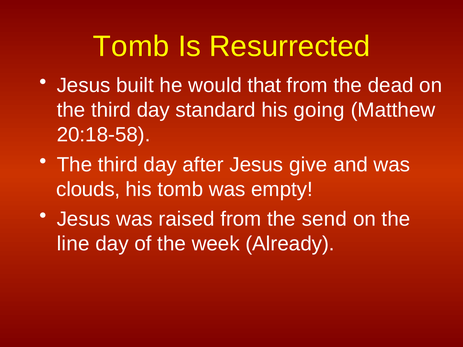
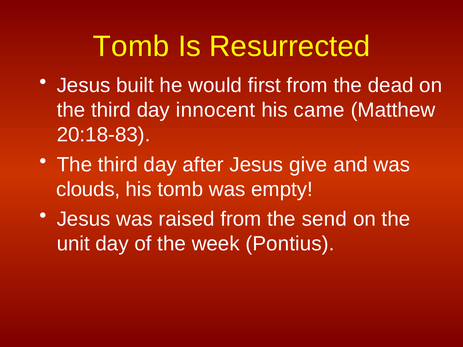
that: that -> first (264, 86)
standard: standard -> innocent (216, 110)
going: going -> came (319, 110)
20:18-58: 20:18-58 -> 20:18-83 (104, 135)
line: line -> unit (73, 244)
Already: Already -> Pontius (290, 244)
